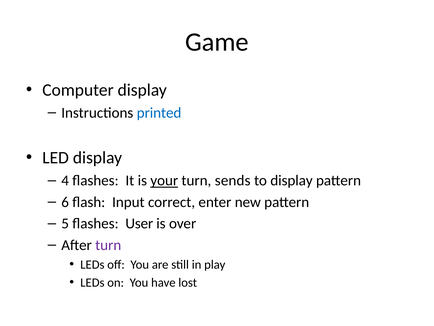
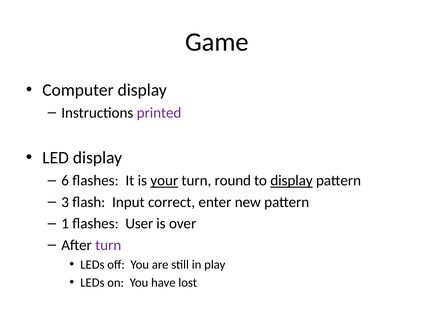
printed colour: blue -> purple (159, 113)
4: 4 -> 6 (65, 180)
sends: sends -> round (233, 180)
display underline: none -> present (292, 180)
6: 6 -> 3 (65, 202)
5: 5 -> 1 (65, 223)
